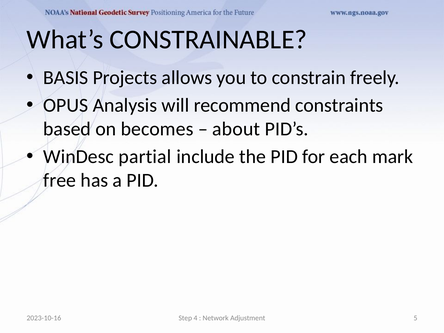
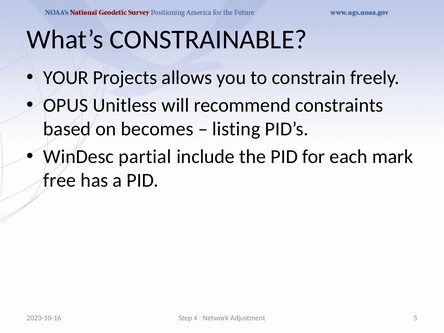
BASIS: BASIS -> YOUR (66, 78)
Analysis: Analysis -> Unitless (125, 105)
about: about -> listing (236, 129)
